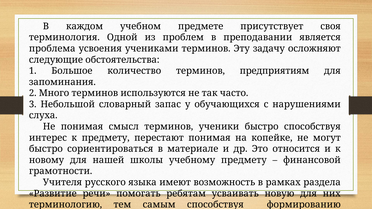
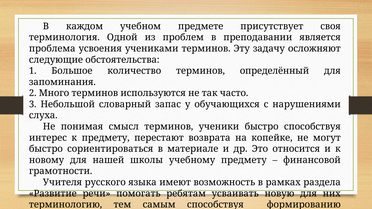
предприятиям: предприятиям -> определённый (274, 71)
перестают понимая: понимая -> возврата (209, 138)
